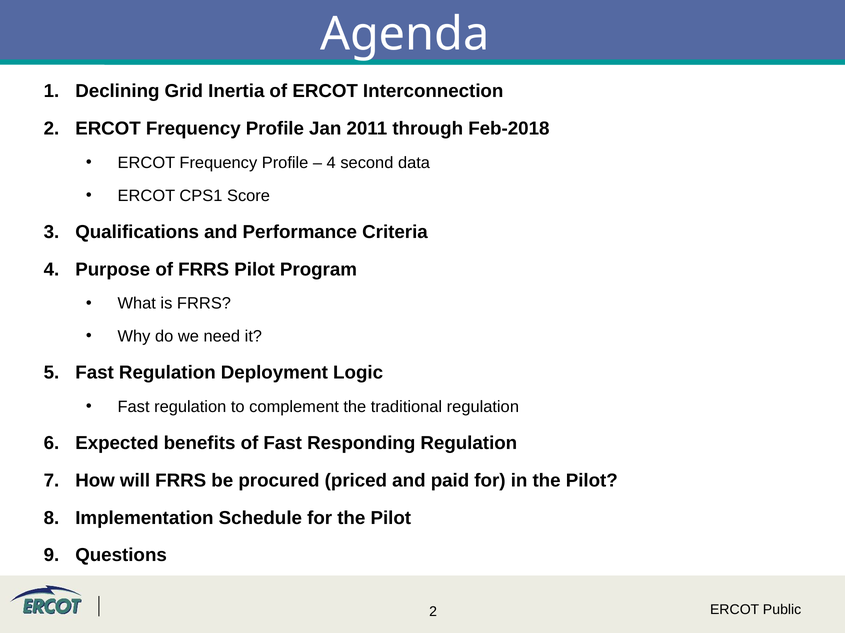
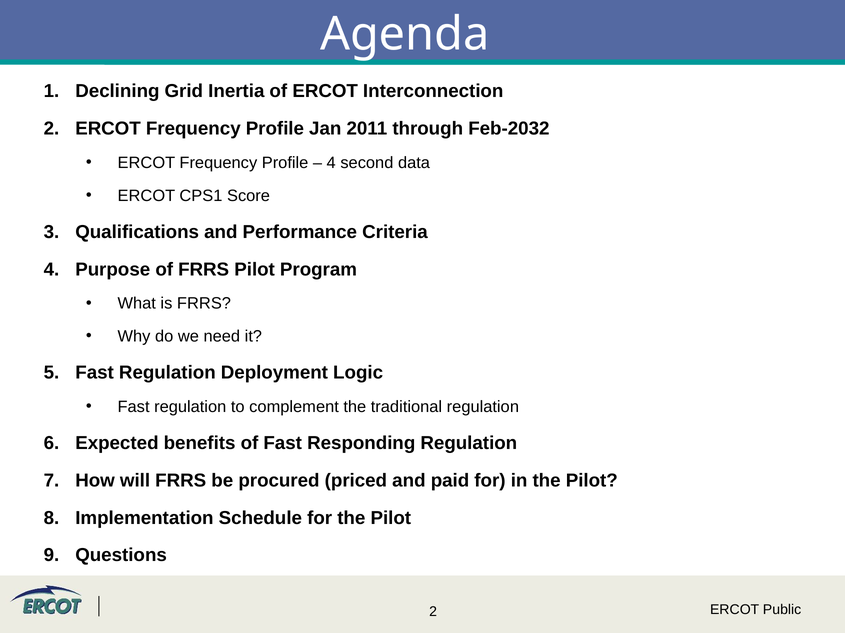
Feb-2018: Feb-2018 -> Feb-2032 (509, 129)
